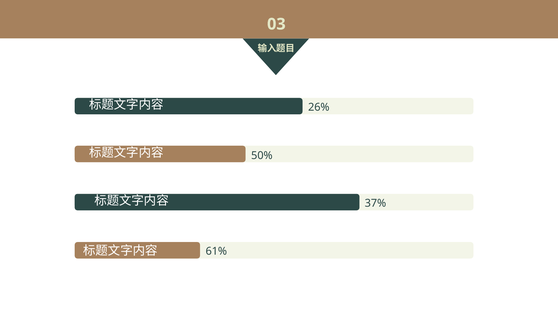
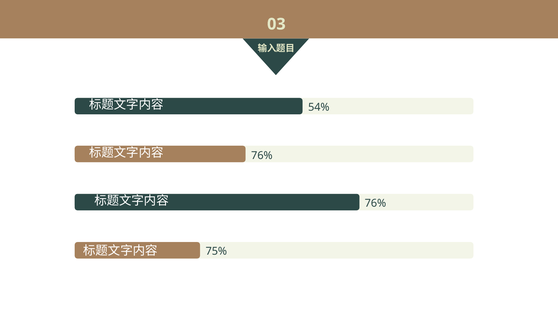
26%: 26% -> 54% (319, 107)
50%: 50% -> 76% (262, 155)
37%: 37% -> 76% (375, 203)
61%: 61% -> 75% (216, 251)
